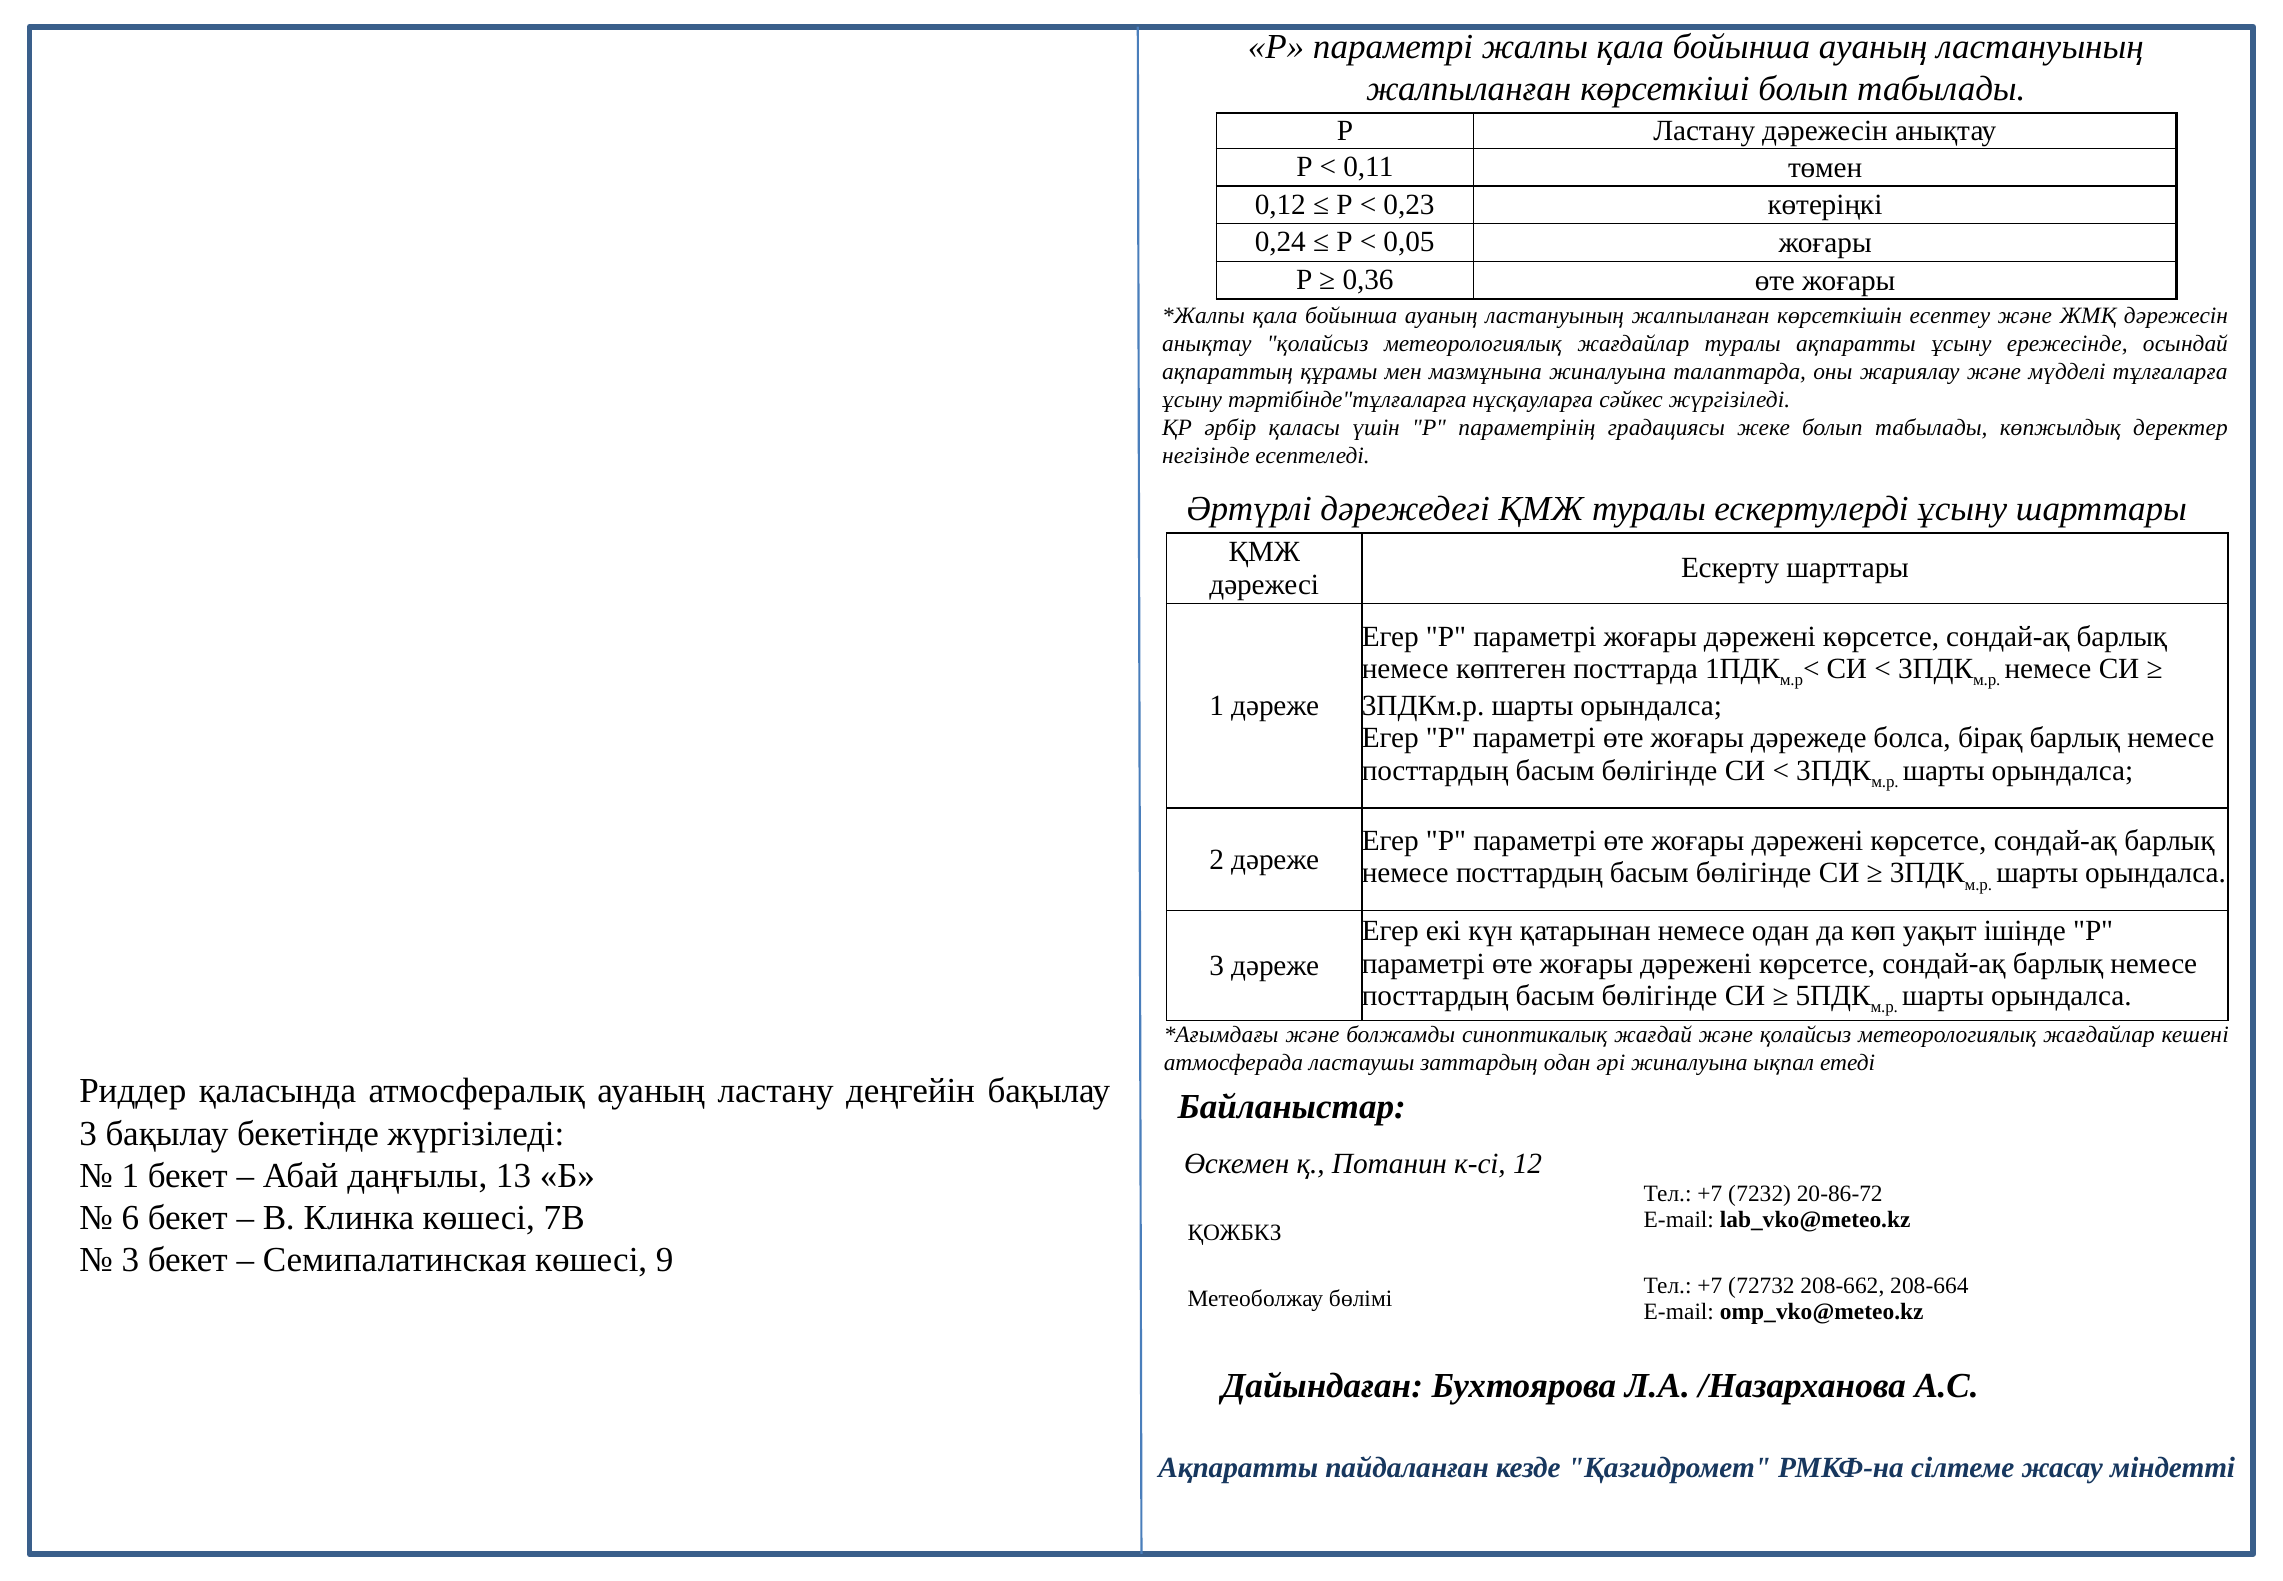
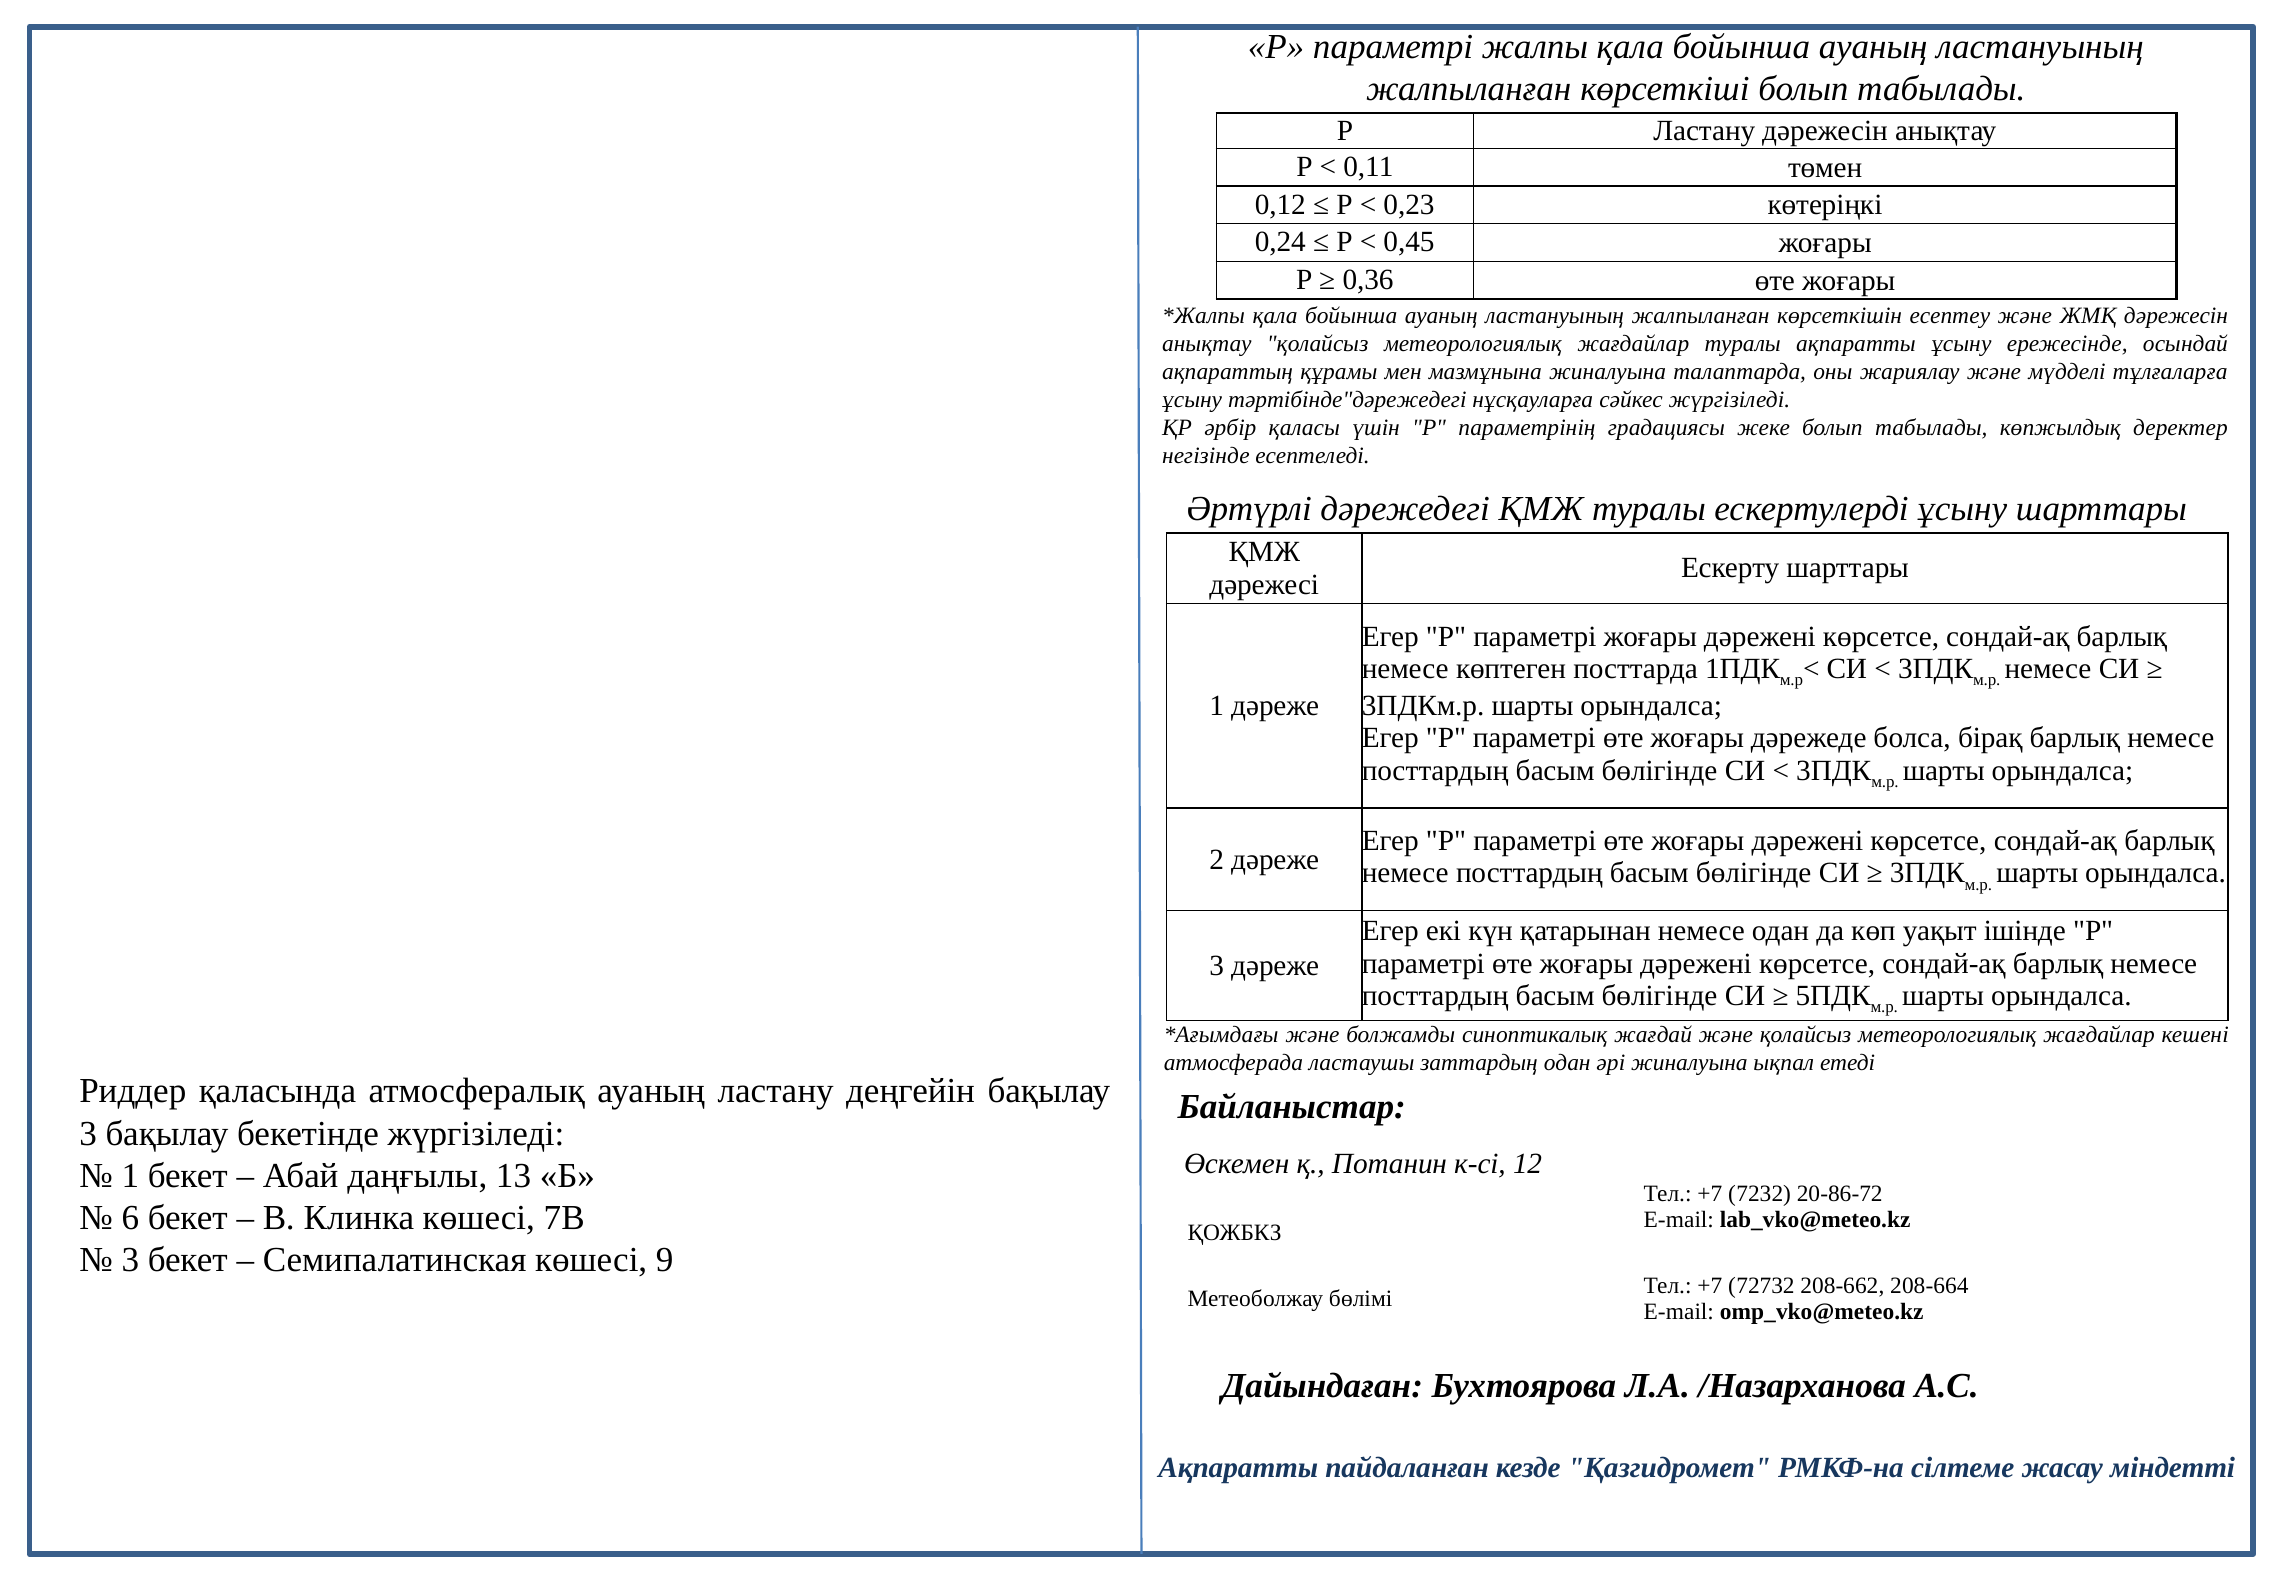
0,05: 0,05 -> 0,45 (1409, 242)
тәртібінде"тұлғаларға: тәртібінде"тұлғаларға -> тәртібінде"дәрежедегі (1347, 399)
